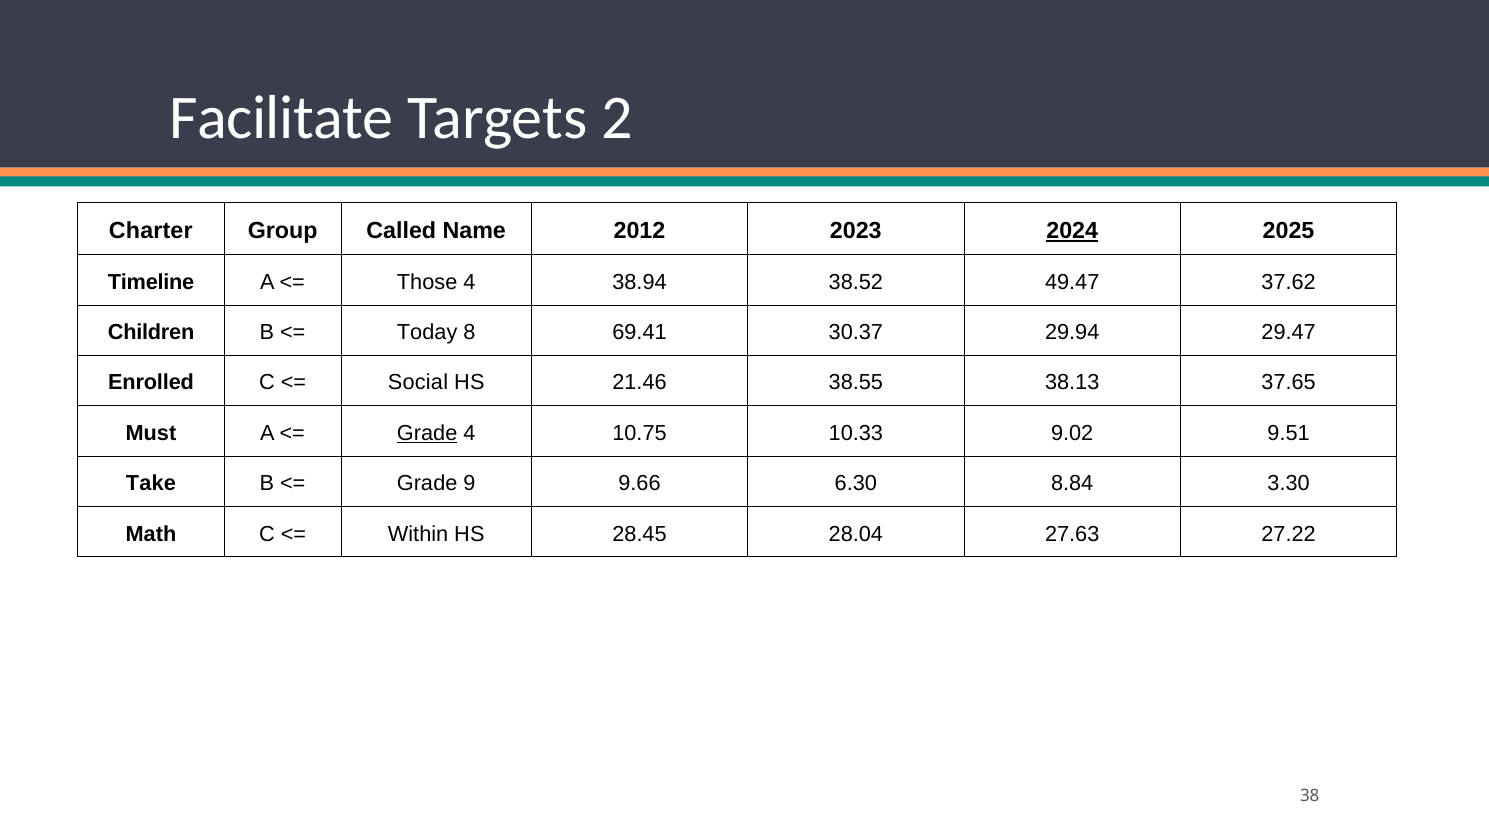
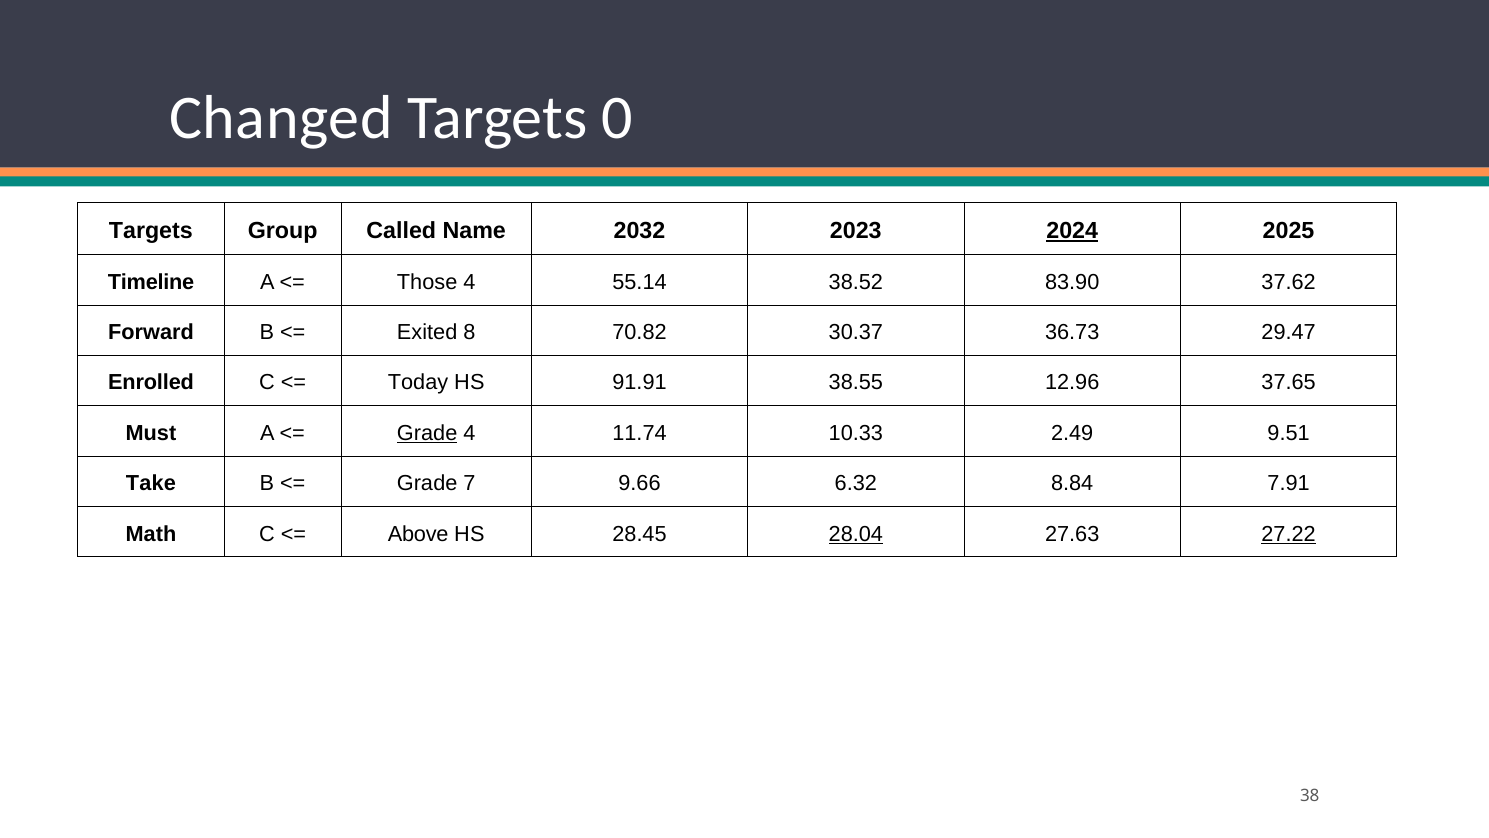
Facilitate: Facilitate -> Changed (281, 118)
2: 2 -> 0 (617, 118)
Charter: Charter -> Targets (151, 231)
2012: 2012 -> 2032 (639, 231)
38.94: 38.94 -> 55.14 (640, 282)
49.47: 49.47 -> 83.90 (1072, 282)
Children: Children -> Forward (151, 332)
Today: Today -> Exited (427, 332)
69.41: 69.41 -> 70.82 (640, 332)
29.94: 29.94 -> 36.73 (1072, 332)
Social: Social -> Today (418, 383)
21.46: 21.46 -> 91.91 (640, 383)
38.13: 38.13 -> 12.96 (1072, 383)
10.75: 10.75 -> 11.74 (640, 433)
9.02: 9.02 -> 2.49 (1072, 433)
9: 9 -> 7 (469, 483)
6.30: 6.30 -> 6.32 (856, 483)
3.30: 3.30 -> 7.91 (1289, 483)
Within: Within -> Above (418, 534)
28.04 underline: none -> present (856, 534)
27.22 underline: none -> present (1289, 534)
